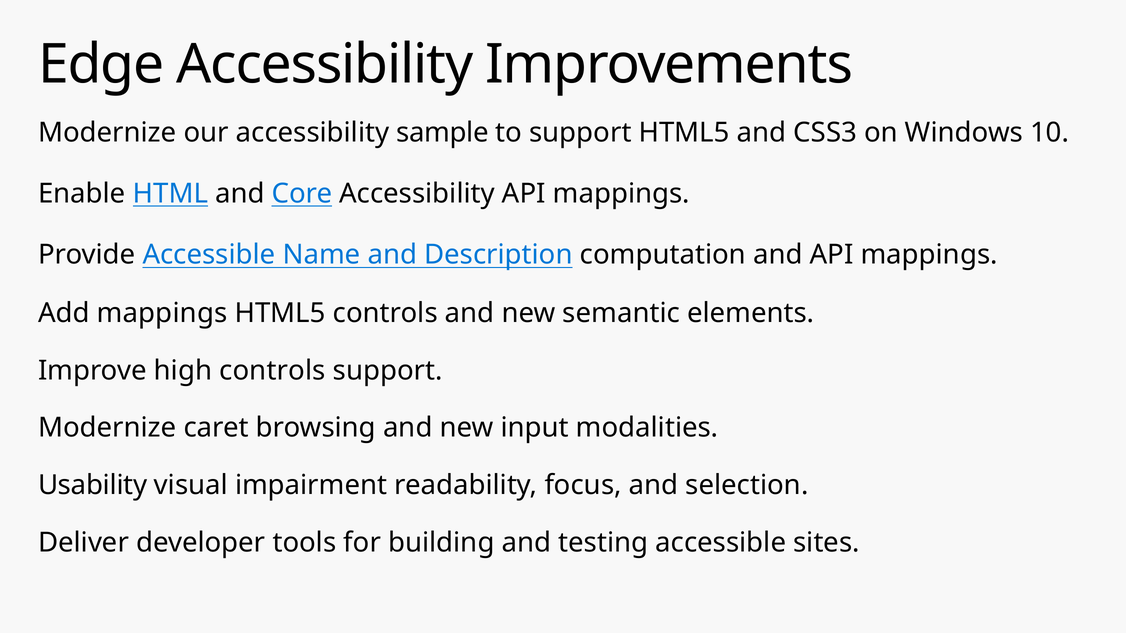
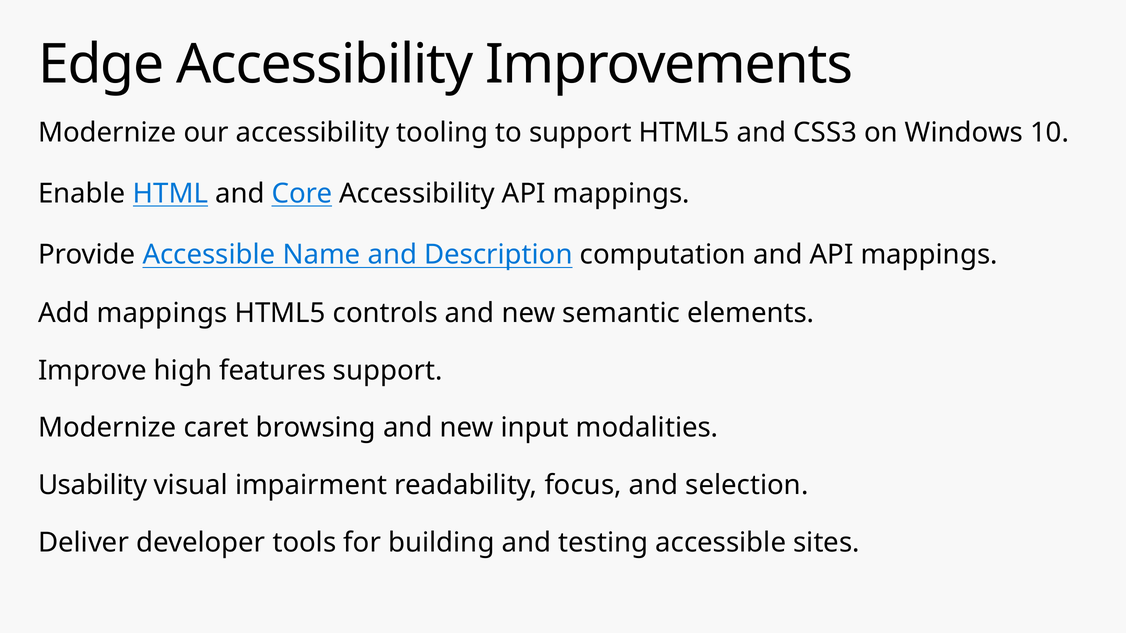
sample: sample -> tooling (442, 133)
high controls: controls -> features (273, 371)
